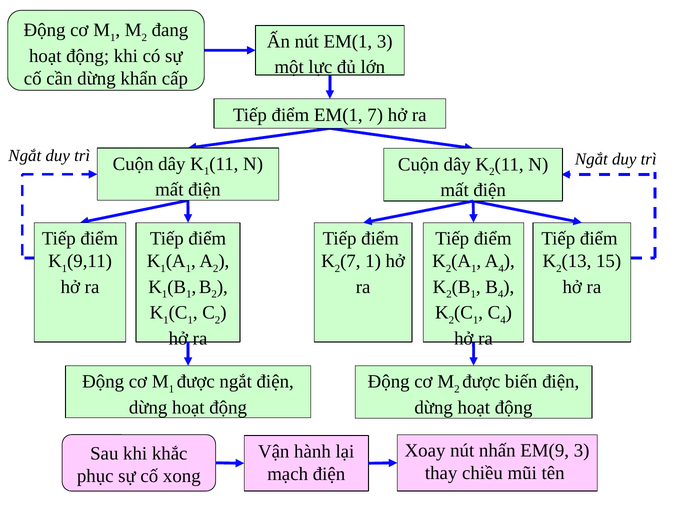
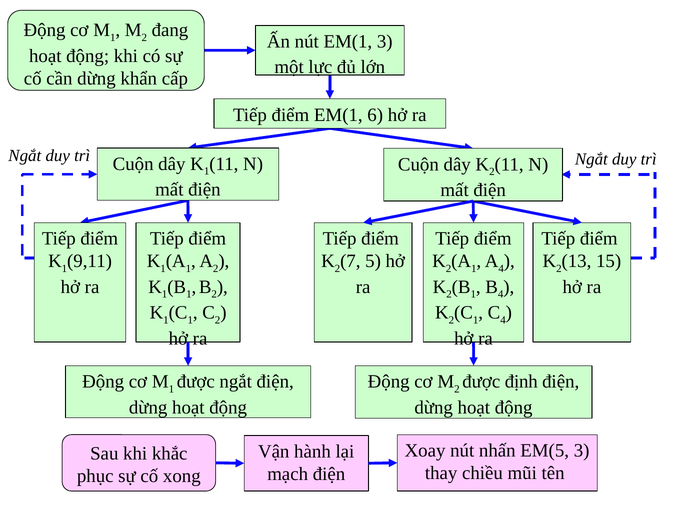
EM(1 7: 7 -> 6 (375, 115)
1: 1 -> 5 (373, 262)
biến: biến -> định (521, 382)
EM(9: EM(9 -> EM(5 (545, 451)
